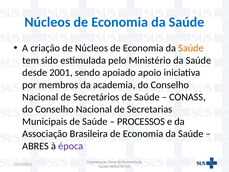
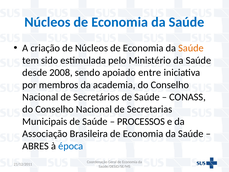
2001: 2001 -> 2008 (61, 72)
apoio: apoio -> entre (150, 72)
época colour: purple -> blue (71, 146)
